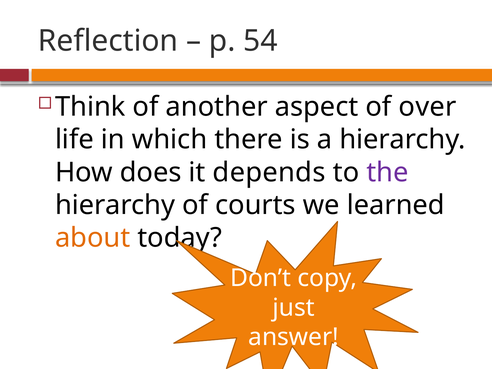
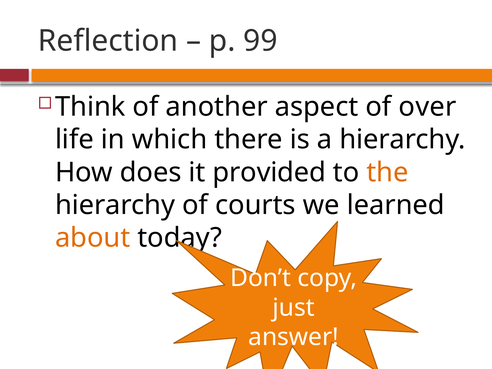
54: 54 -> 99 (260, 41)
depends: depends -> provided (269, 172)
the colour: purple -> orange (387, 172)
